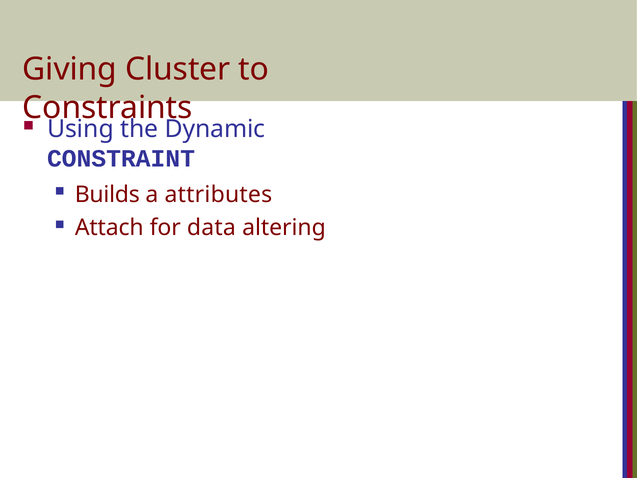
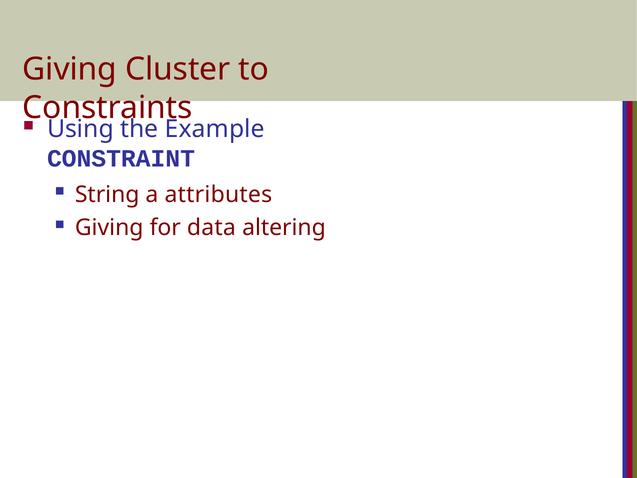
Dynamic: Dynamic -> Example (215, 129)
Builds: Builds -> String (107, 194)
Attach: Attach -> Giving (109, 228)
